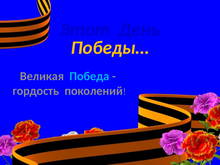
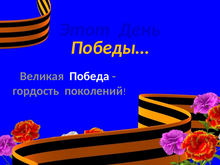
Победа colour: light blue -> white (89, 76)
